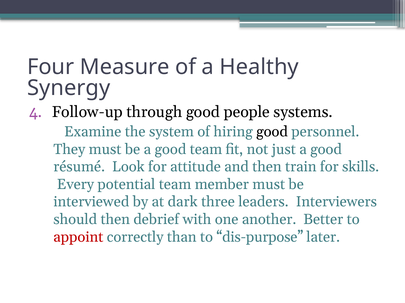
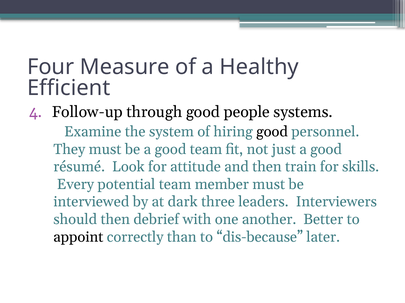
Synergy: Synergy -> Efficient (69, 88)
appoint colour: red -> black (78, 238)
dis-purpose: dis-purpose -> dis-because (260, 238)
